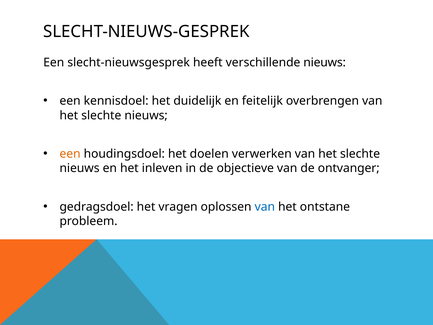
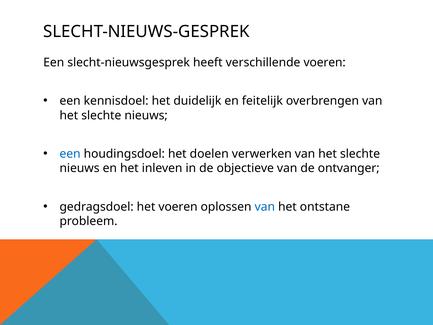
verschillende nieuws: nieuws -> voeren (325, 62)
een colour: orange -> blue (70, 154)
het vragen: vragen -> voeren (178, 207)
